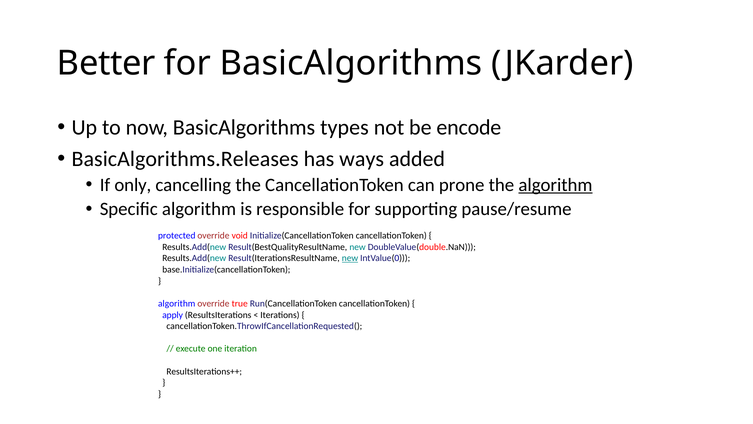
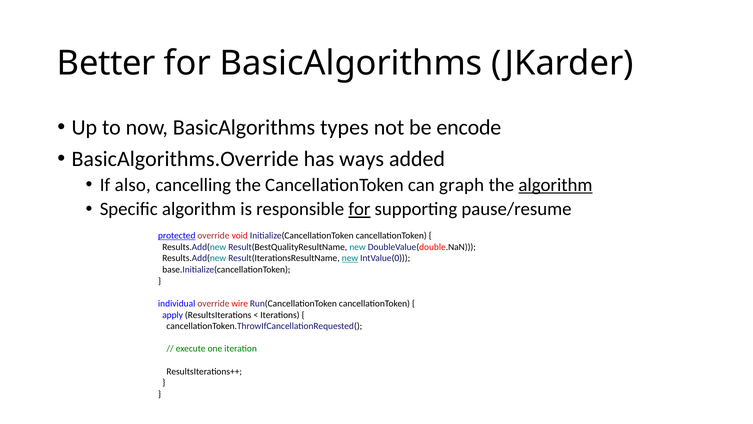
BasicAlgorithms.Releases: BasicAlgorithms.Releases -> BasicAlgorithms.Override (185, 159)
only: only -> also (133, 185)
prone: prone -> graph (462, 185)
for underline: none -> present (359, 209)
protected underline: none -> present (177, 236)
algorithm: algorithm -> individual (177, 303)
true: true -> wire (240, 303)
